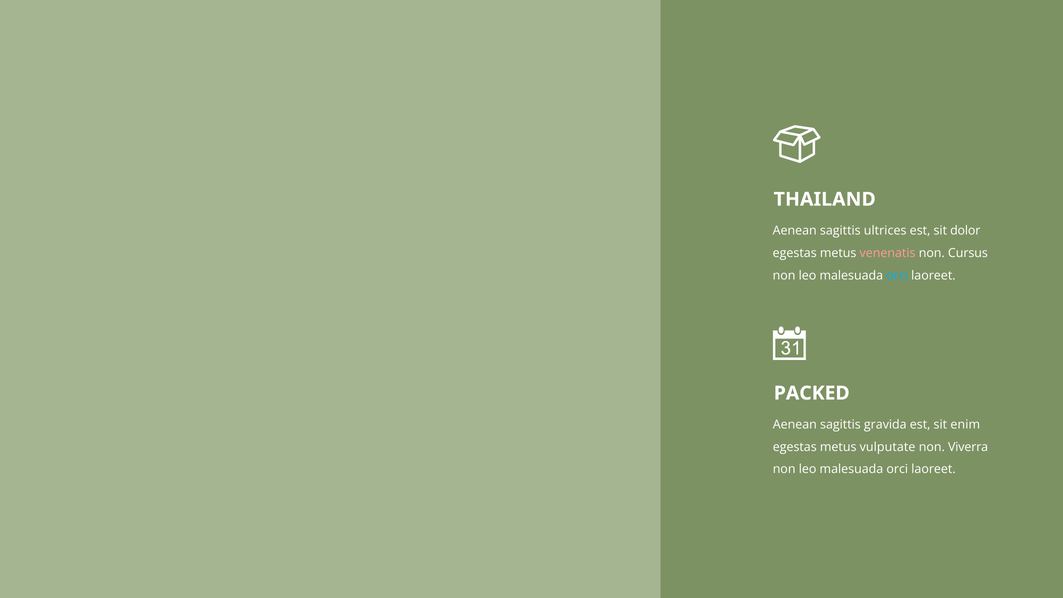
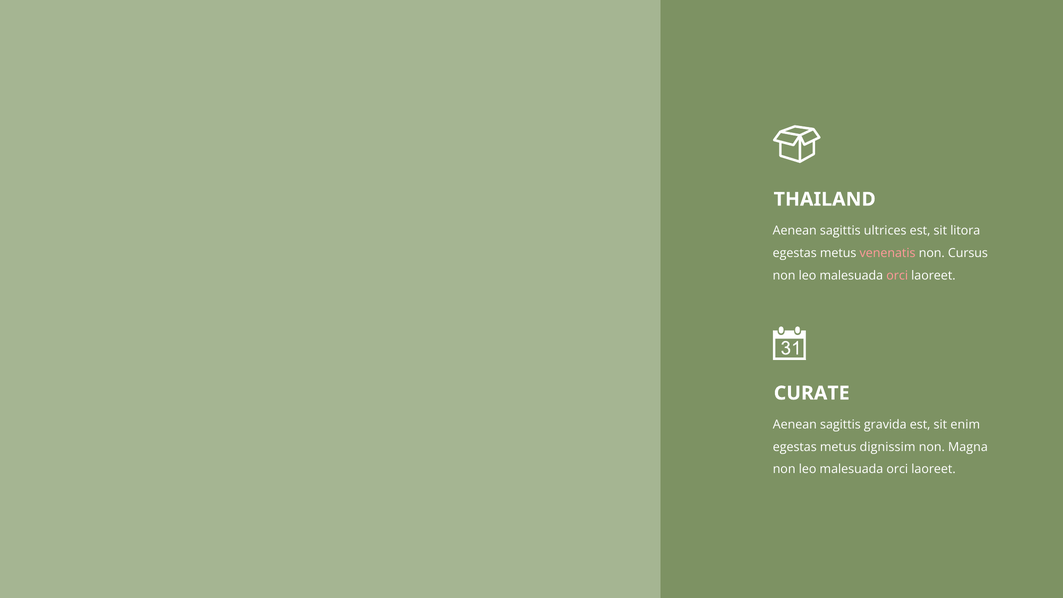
dolor: dolor -> litora (965, 231)
orci colour: light blue -> pink (897, 275)
PACKED: PACKED -> CURATE (812, 393)
vulputate: vulputate -> dignissim (888, 447)
Viverra: Viverra -> Magna (968, 447)
